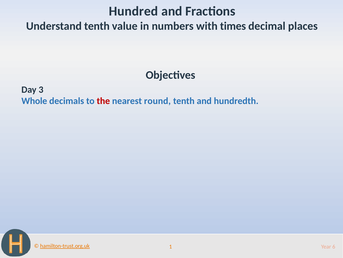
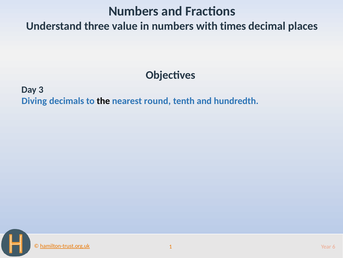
Hundred: Hundred -> Numbers (134, 11)
Understand tenth: tenth -> three (97, 26)
Whole: Whole -> Diving (34, 101)
the colour: red -> black (103, 101)
